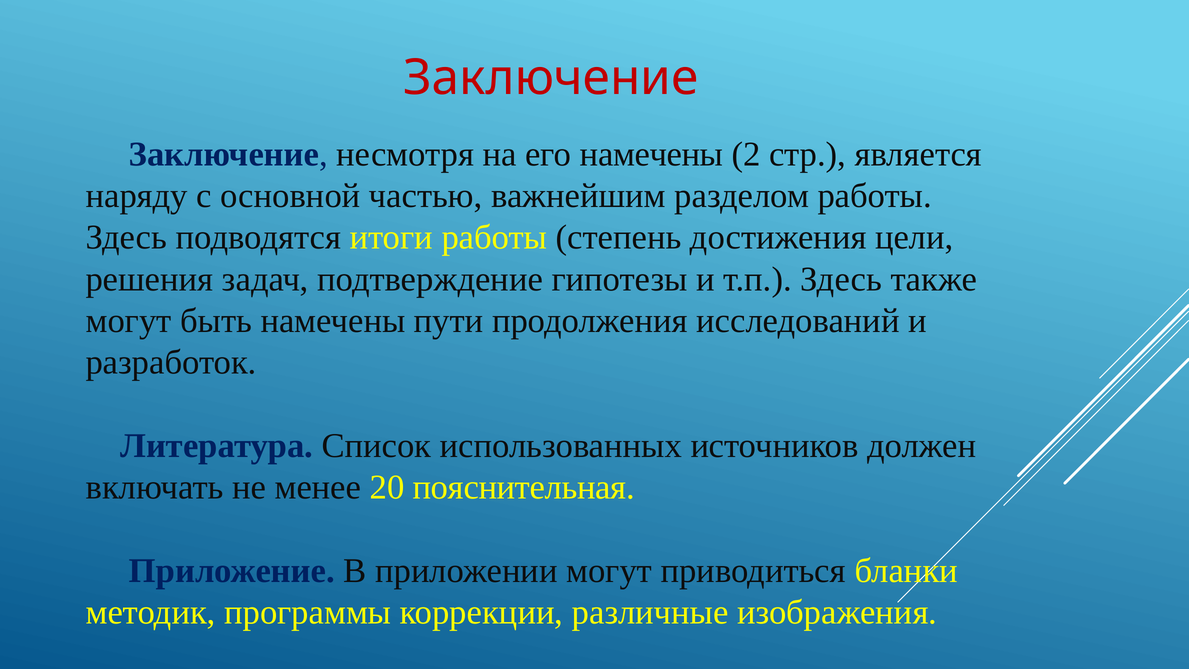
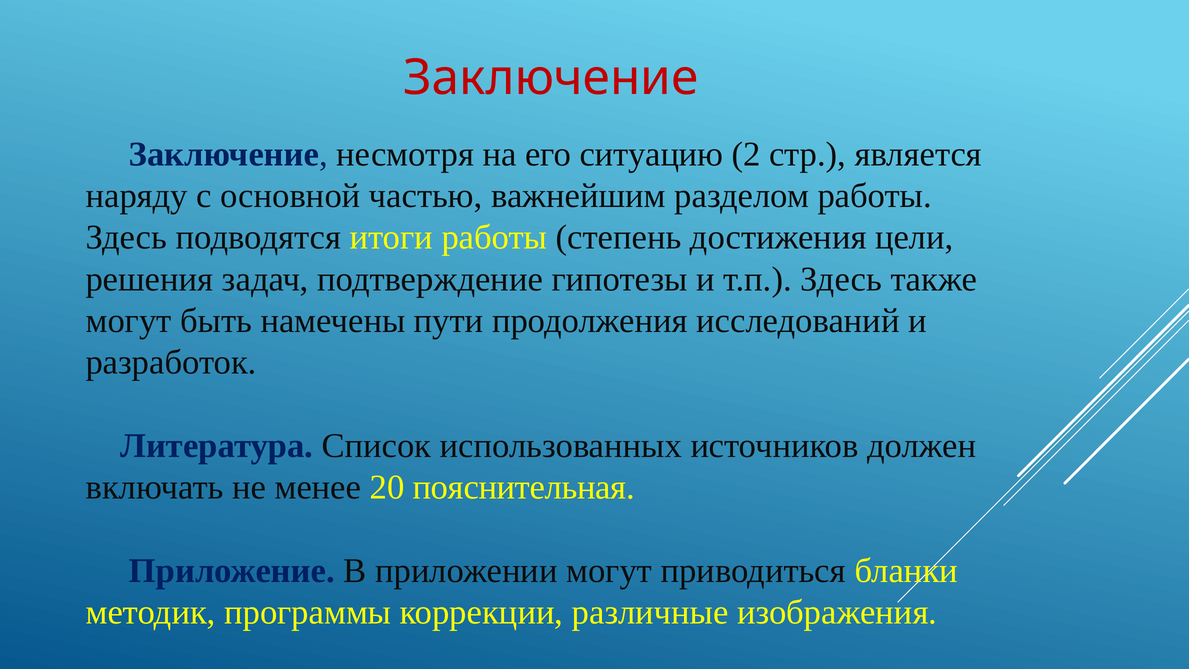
его намечены: намечены -> ситуацию (651, 154)
